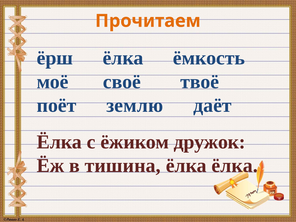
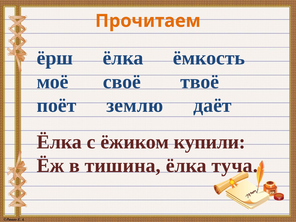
дружок: дружок -> купили (210, 142)
ёлка ёлка: ёлка -> туча (235, 166)
